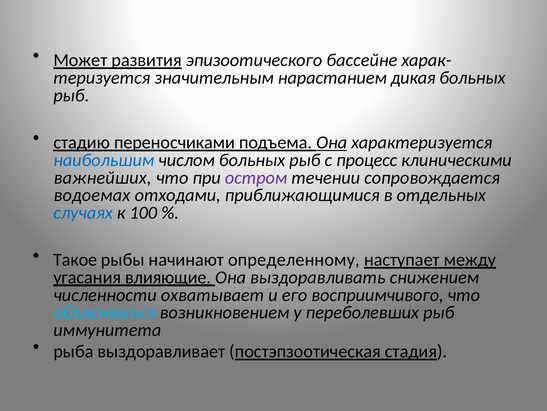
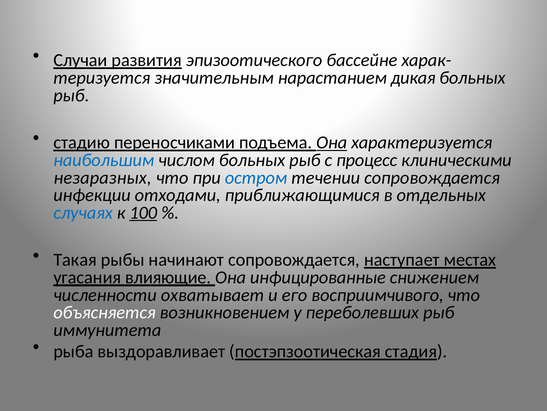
Может: Может -> Случаи (80, 60)
важнейших: важнейших -> незаразных (103, 177)
остром colour: purple -> blue (256, 177)
водоемах: водоемах -> инфекции (92, 195)
100 underline: none -> present (143, 212)
Такое: Такое -> Такая (75, 259)
определенному: определенному -> сопровождается (294, 259)
между: между -> местах (470, 259)
выздоравливать: выздоравливать -> инфицированные (318, 277)
объясняется colour: light blue -> white (105, 312)
